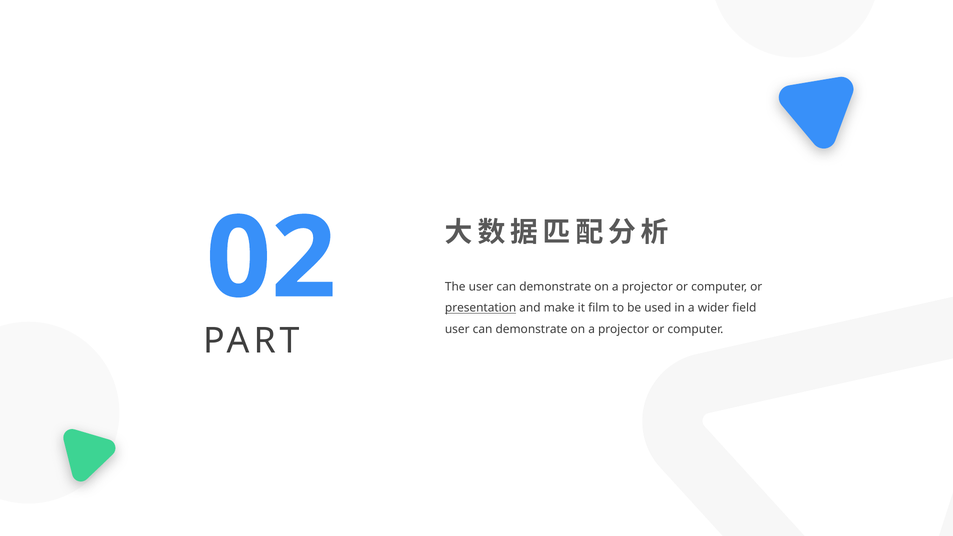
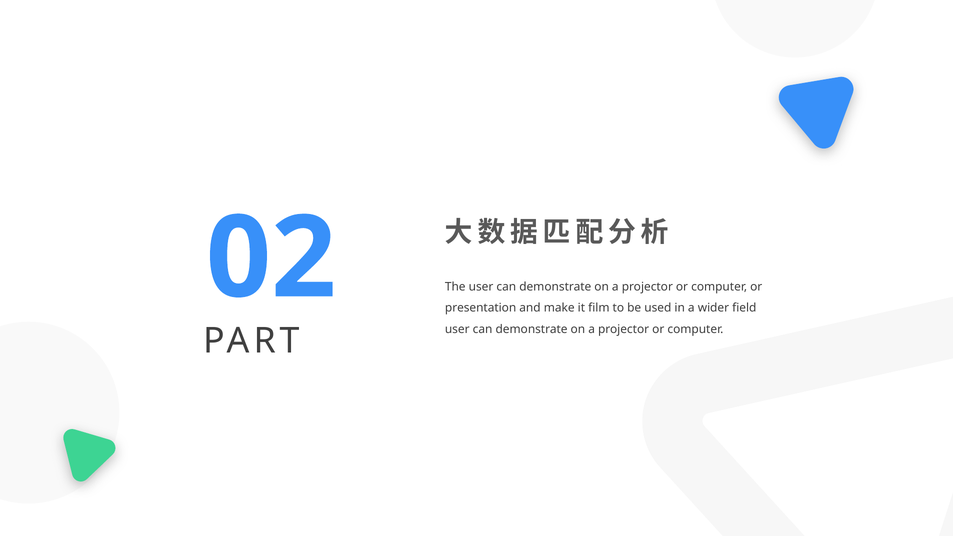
presentation underline: present -> none (481, 308)
